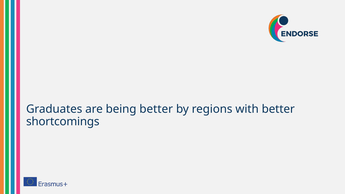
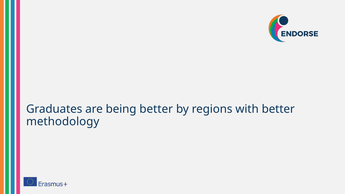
shortcomings: shortcomings -> methodology (63, 122)
